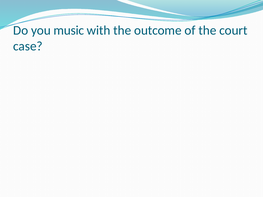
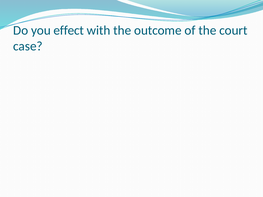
music: music -> effect (69, 30)
